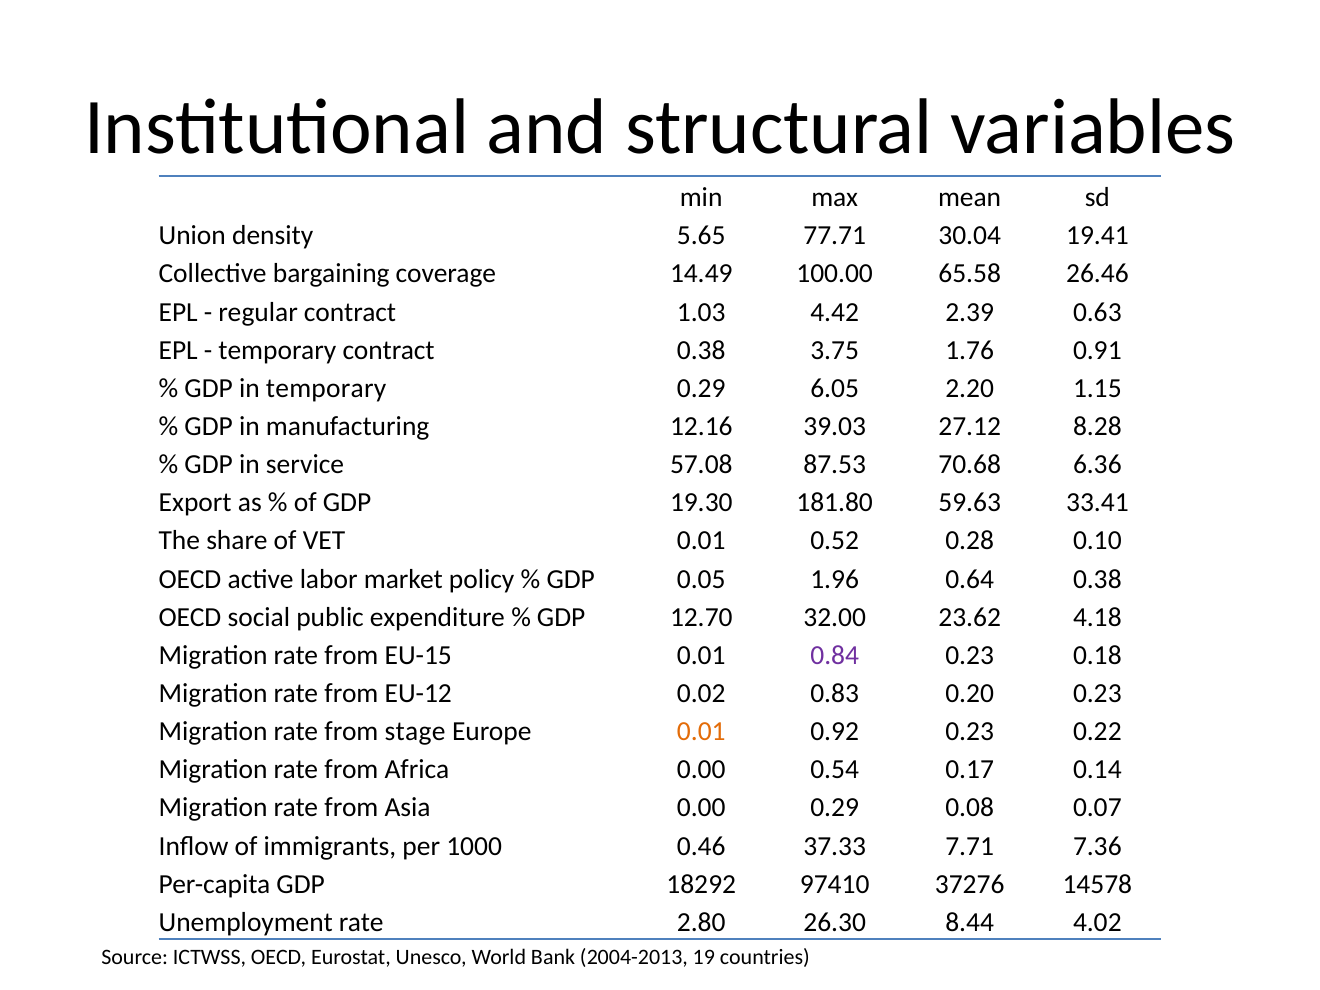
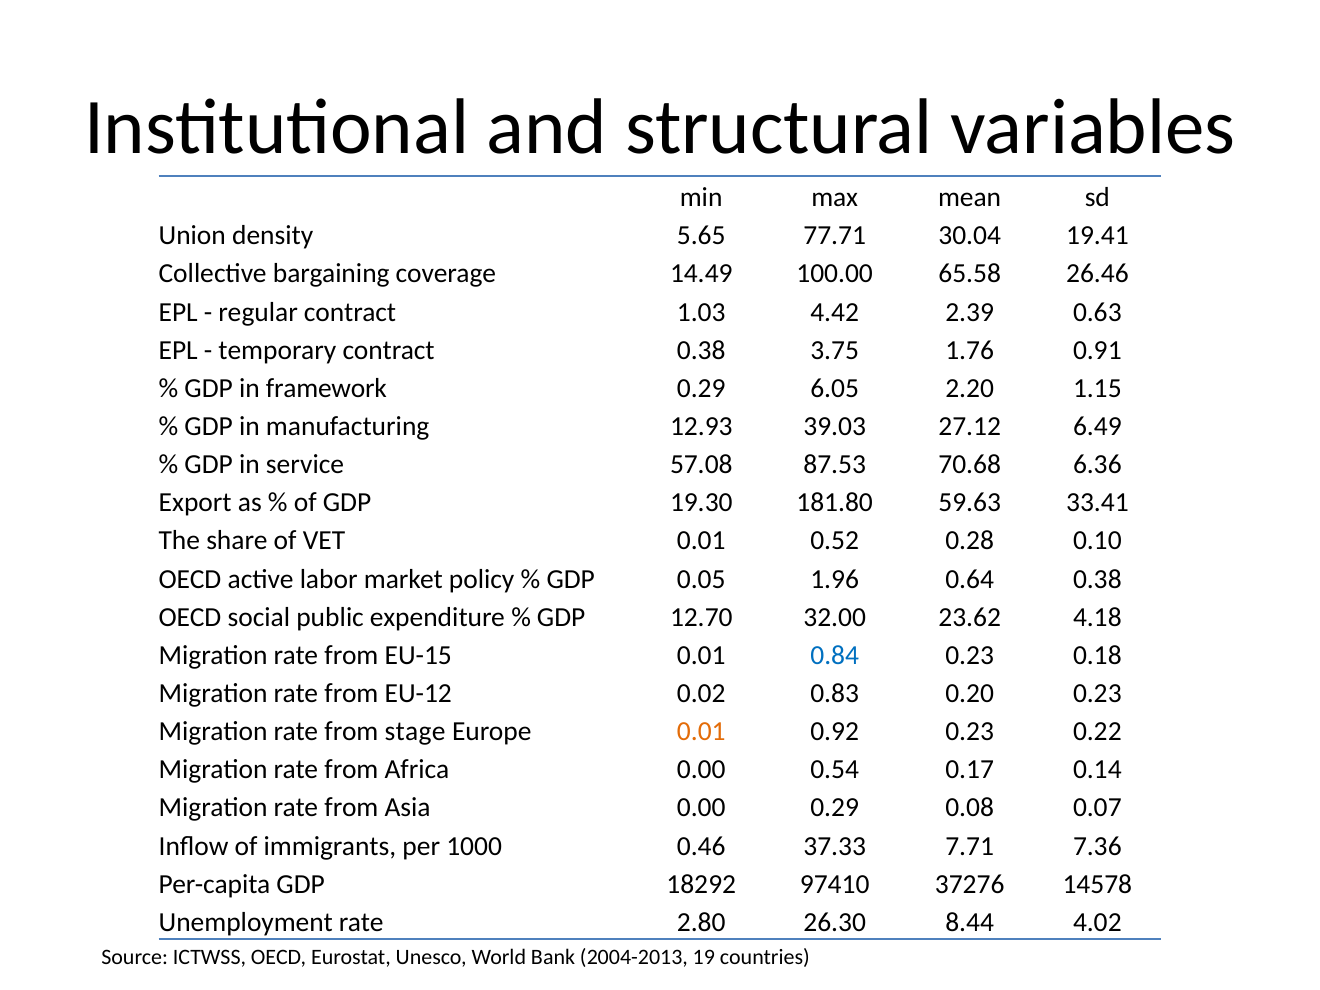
in temporary: temporary -> framework (326, 388)
12.16: 12.16 -> 12.93 (701, 426)
8.28: 8.28 -> 6.49 (1097, 426)
0.84 colour: purple -> blue (835, 655)
